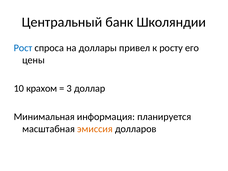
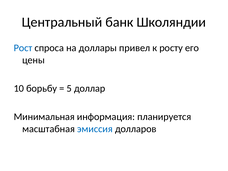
крахом: крахом -> борьбу (42, 88)
3: 3 -> 5 (69, 88)
эмиссия colour: orange -> blue (95, 129)
